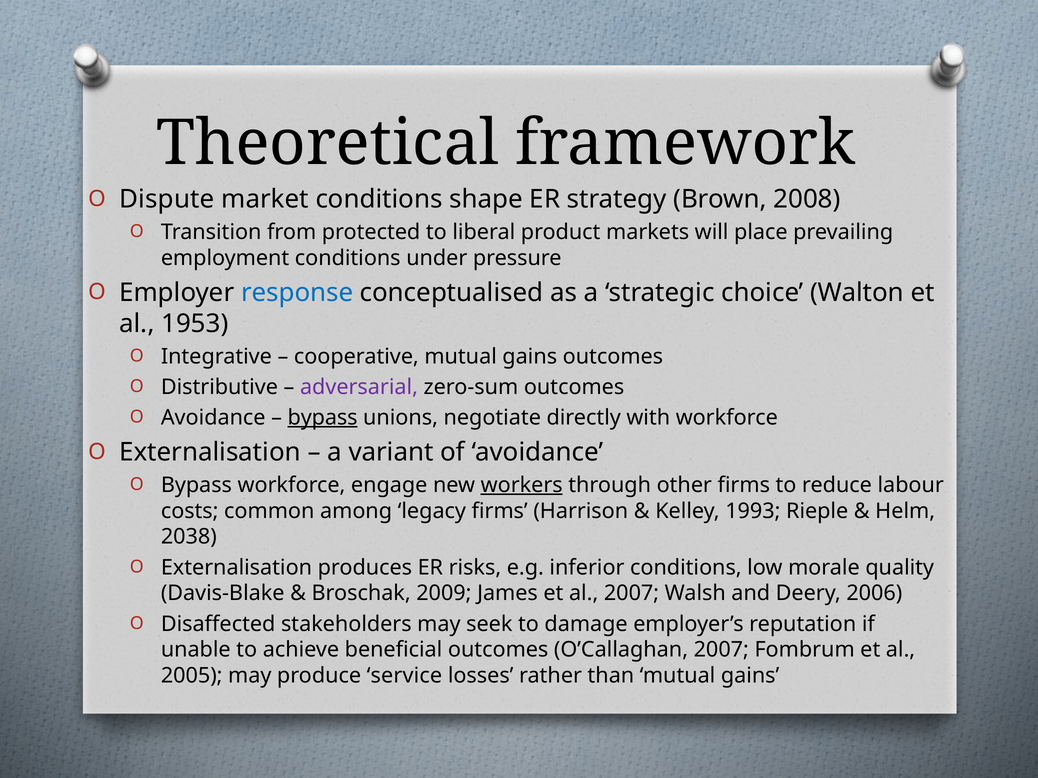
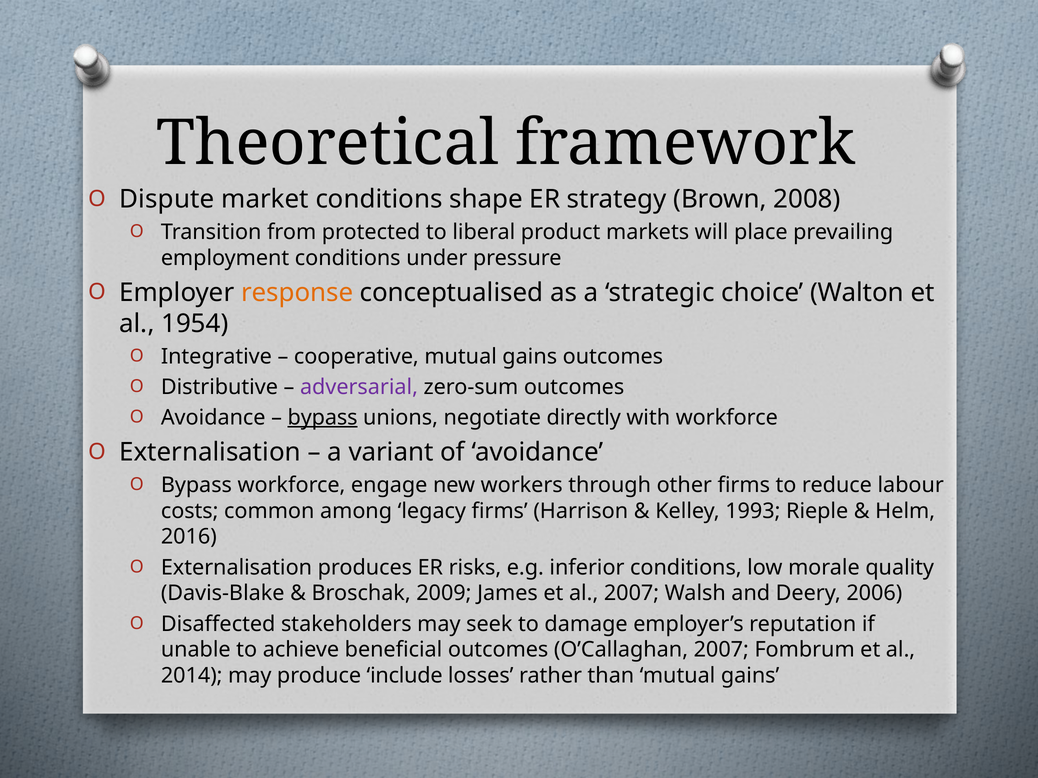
response colour: blue -> orange (297, 293)
1953: 1953 -> 1954 (195, 324)
workers underline: present -> none (522, 485)
2038: 2038 -> 2016 (189, 537)
2005: 2005 -> 2014 (192, 676)
service: service -> include (405, 676)
